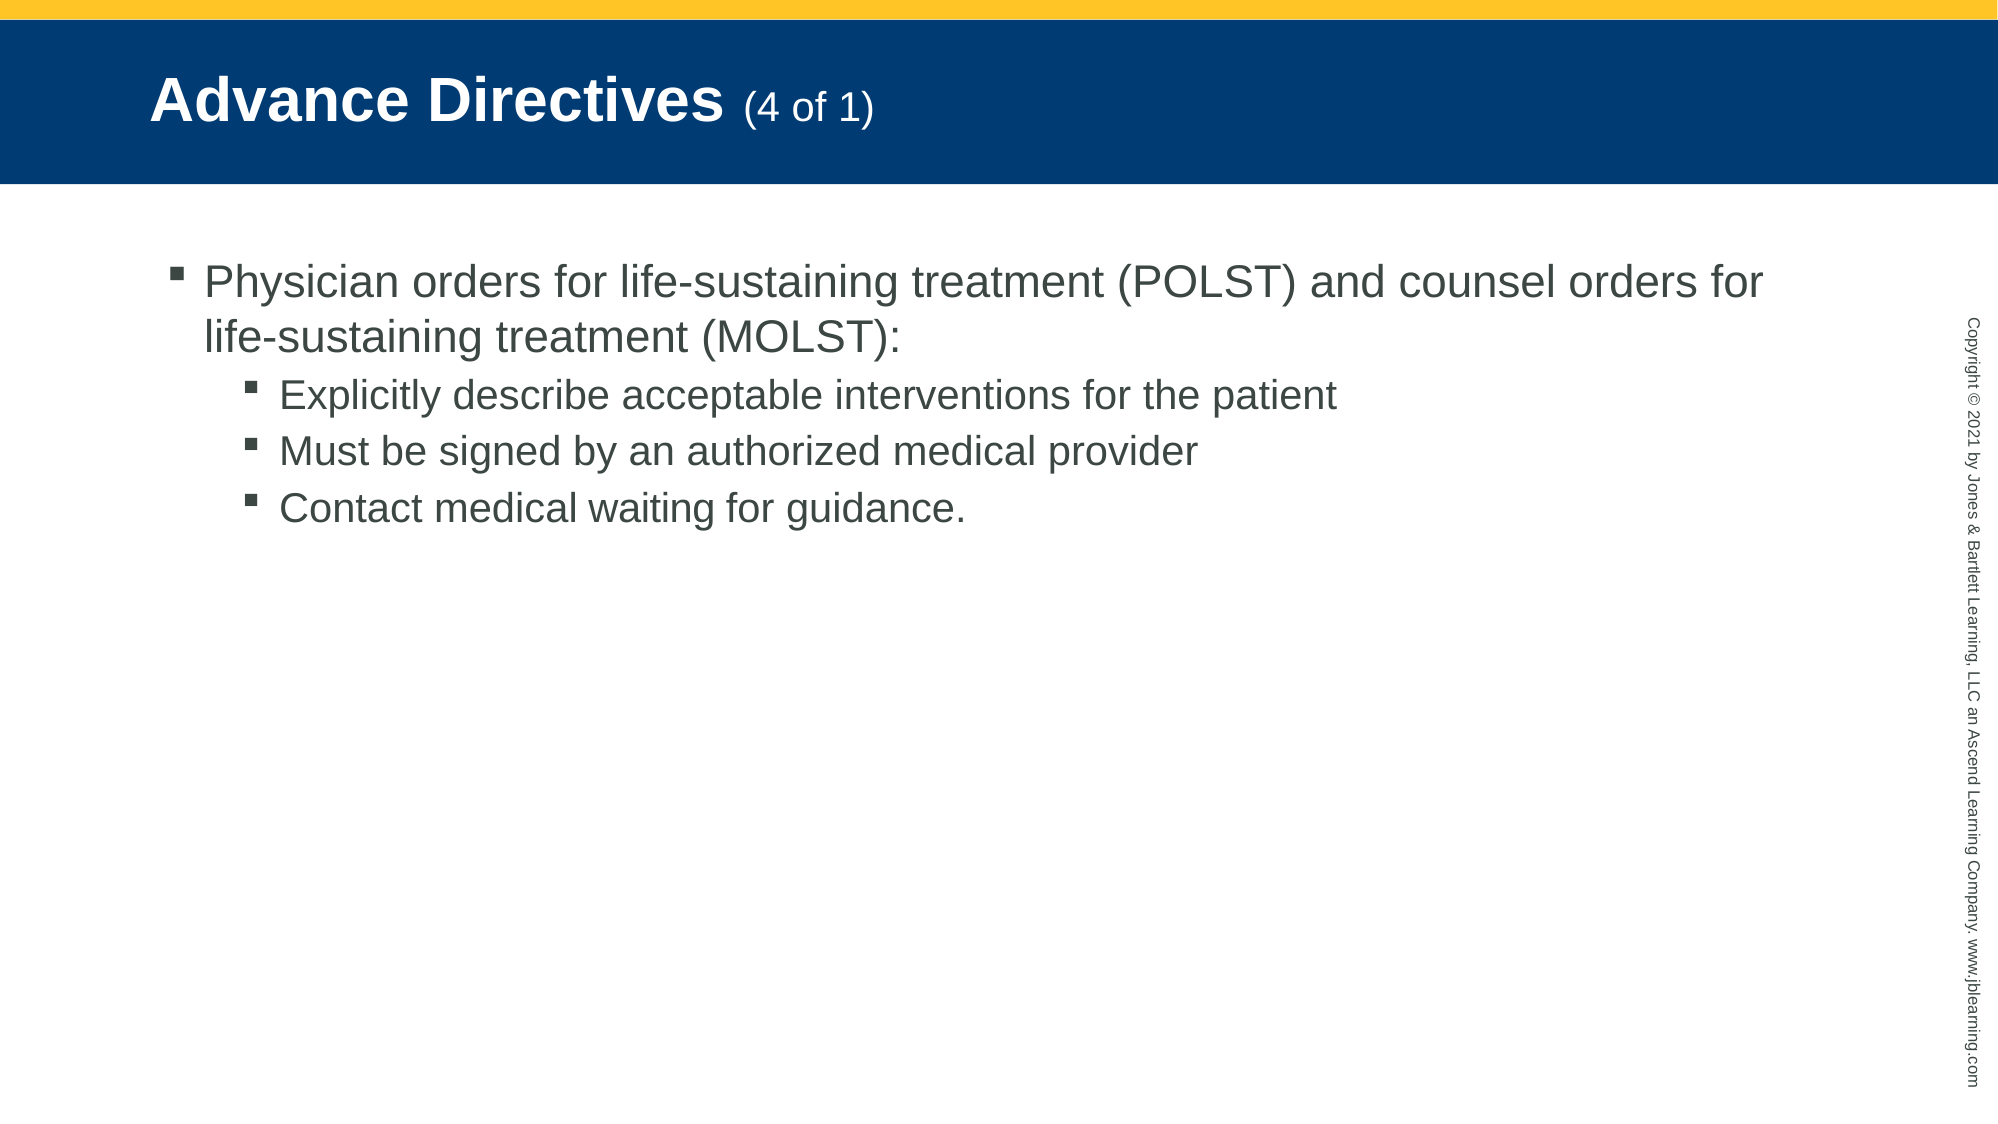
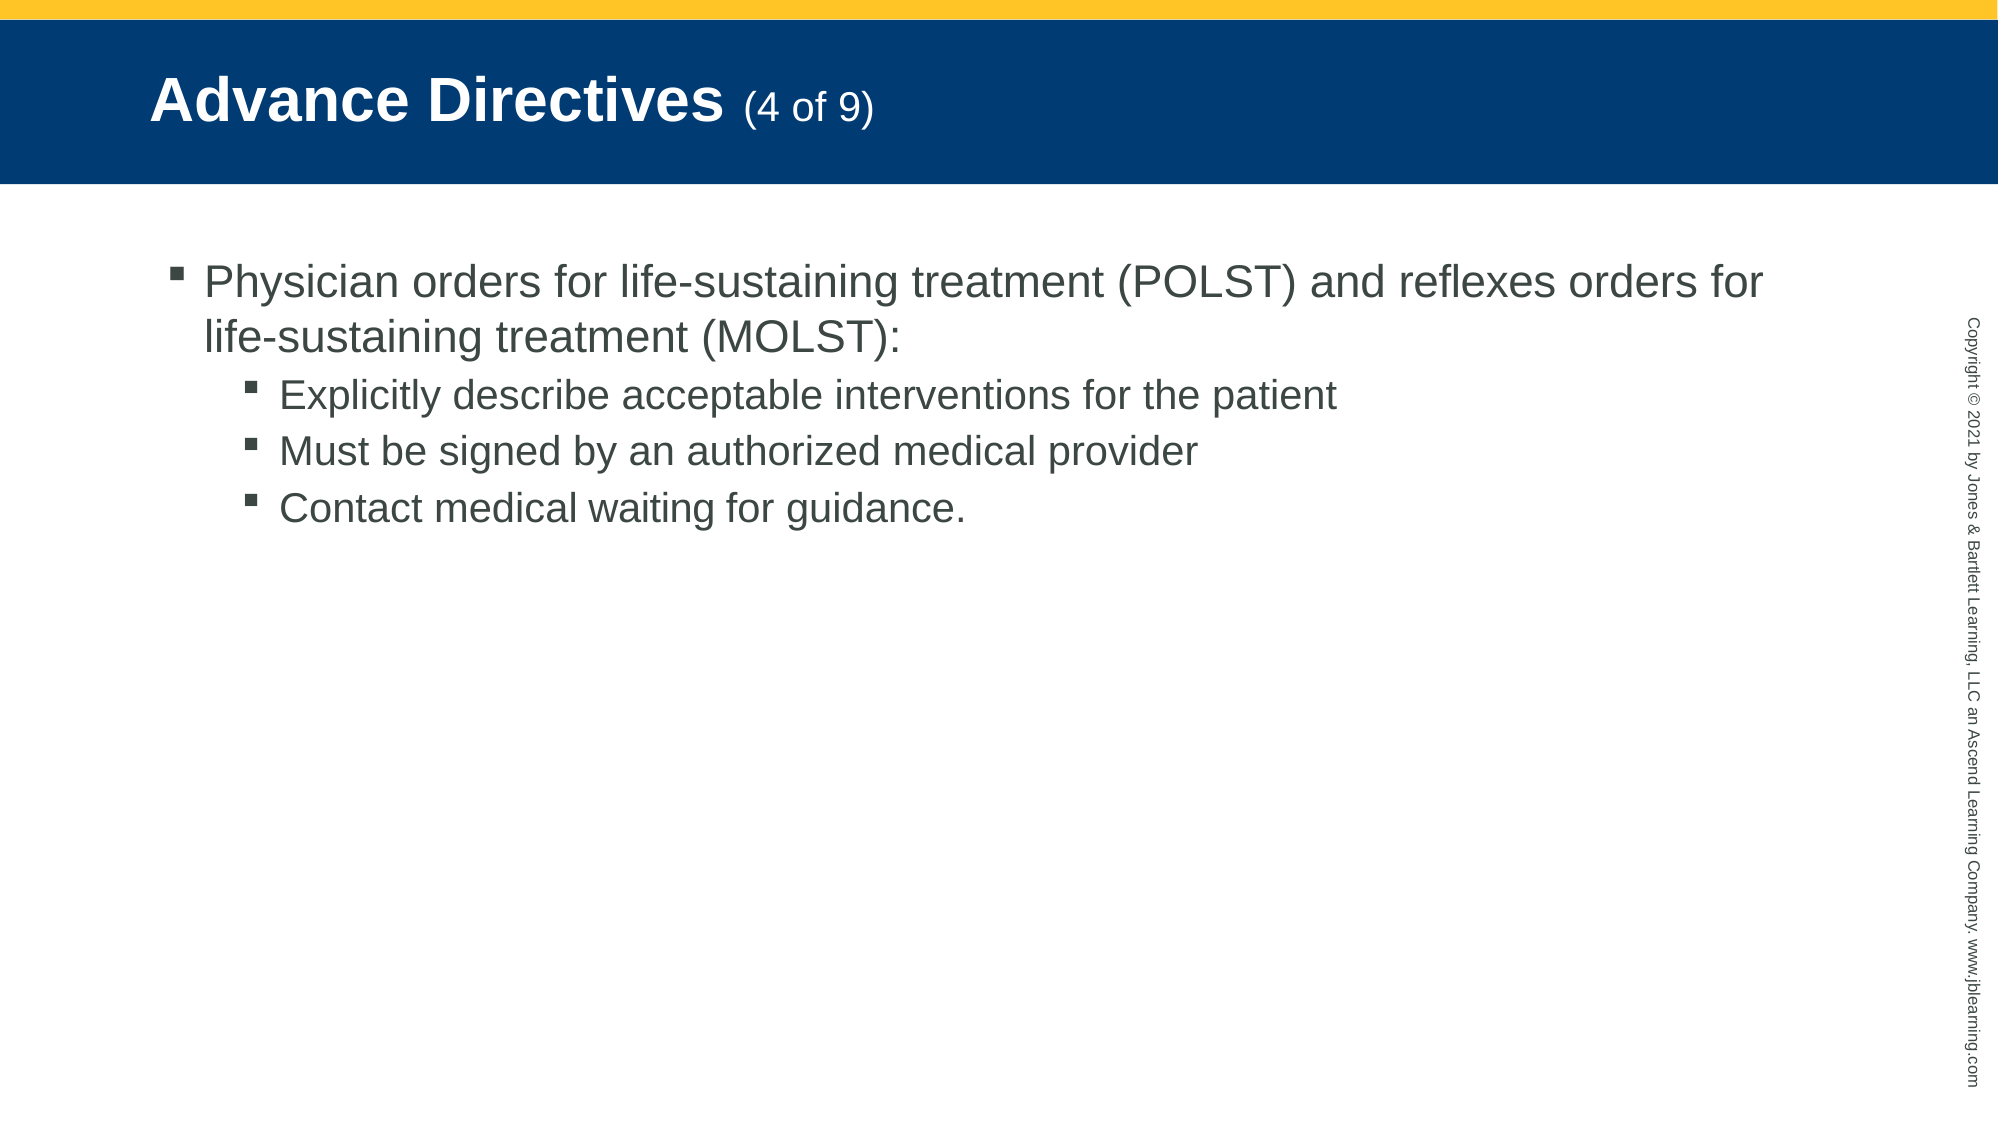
of 1: 1 -> 9 (857, 107)
counsel: counsel -> reflexes (1477, 282)
